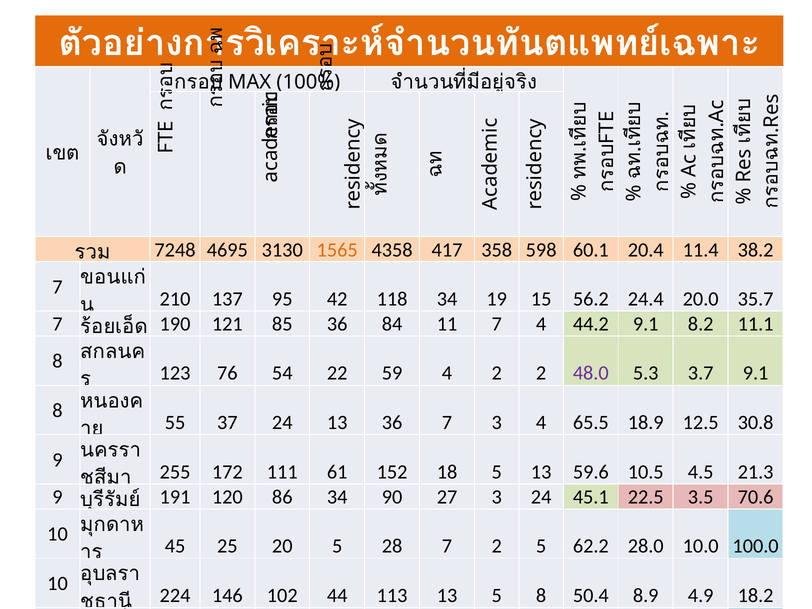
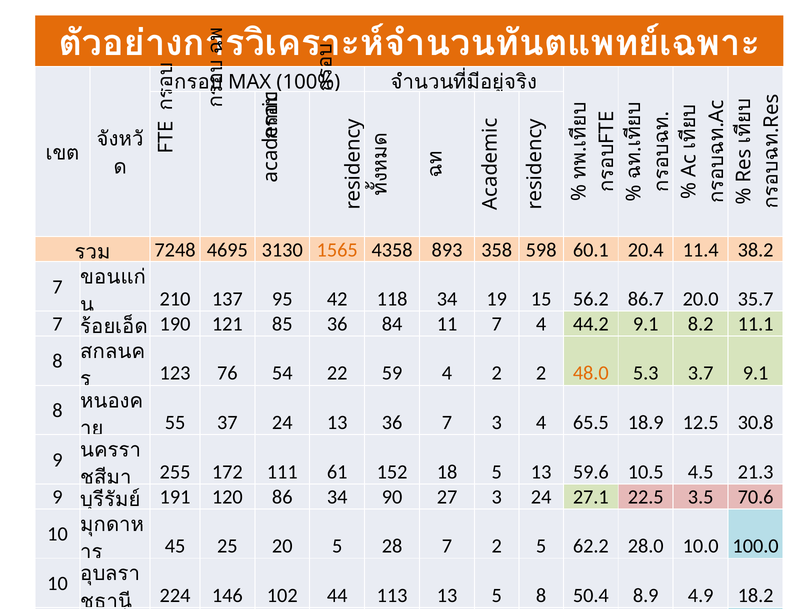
417: 417 -> 893 (447, 250)
24.4: 24.4 -> 86.7 (646, 299)
48.0 colour: purple -> orange (591, 373)
45.1: 45.1 -> 27.1 (591, 497)
